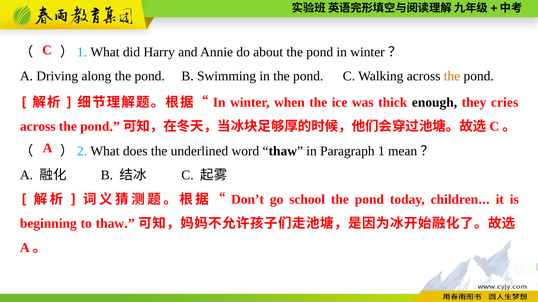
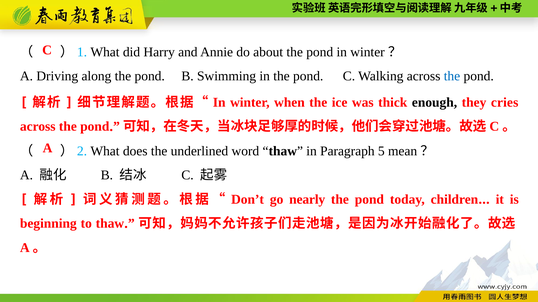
the colour: orange -> blue (452, 76)
1: 1 -> 5 (381, 151)
school: school -> nearly (307, 200)
